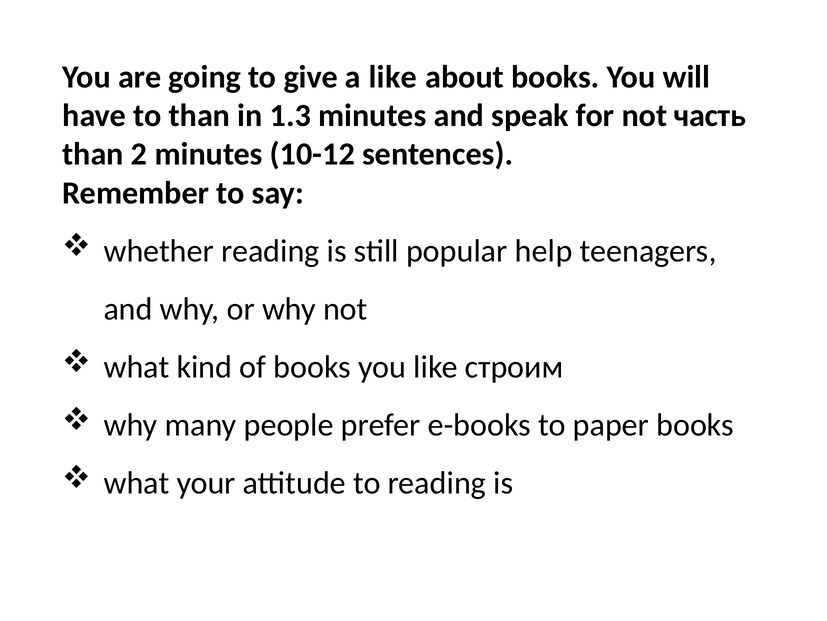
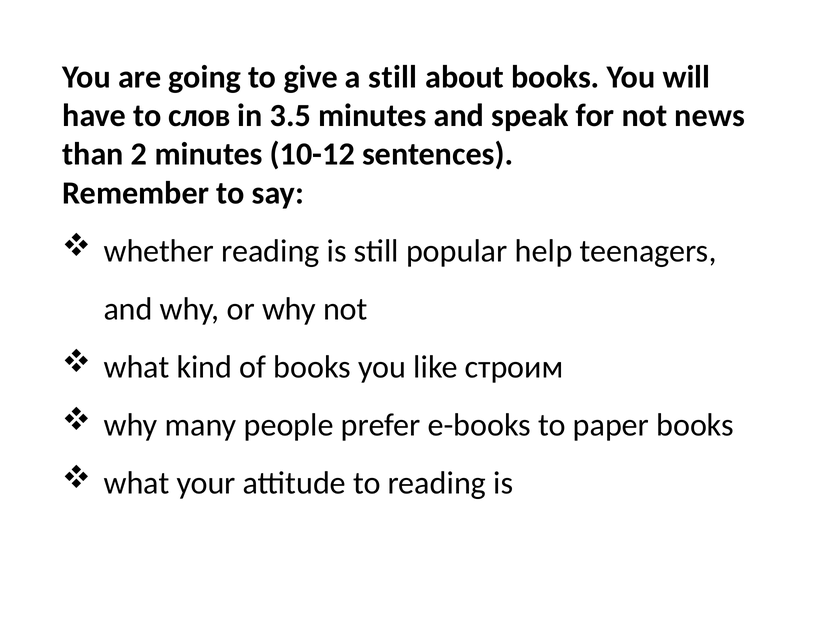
a like: like -> still (393, 77)
to than: than -> слов (200, 116)
1.3: 1.3 -> 3.5 (290, 116)
часть: часть -> news (710, 116)
